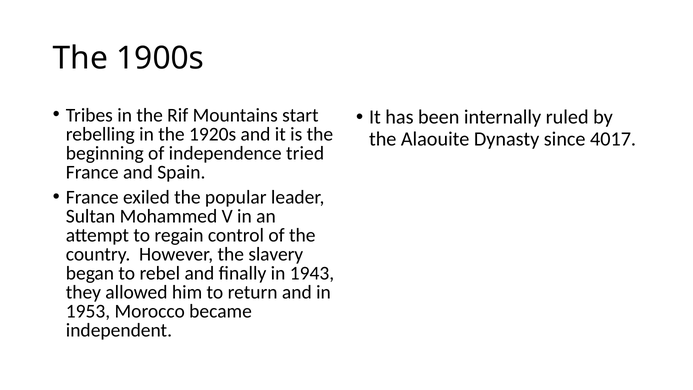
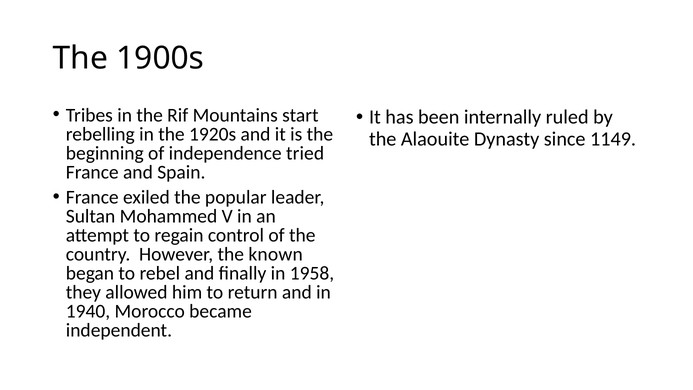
4017: 4017 -> 1149 (613, 139)
slavery: slavery -> known (276, 254)
1943: 1943 -> 1958 (312, 273)
1953: 1953 -> 1940 (88, 311)
